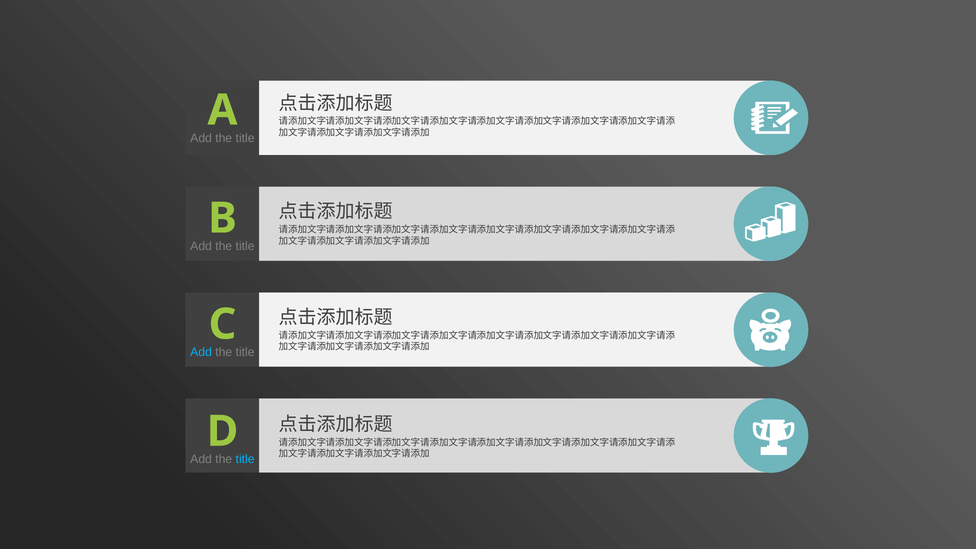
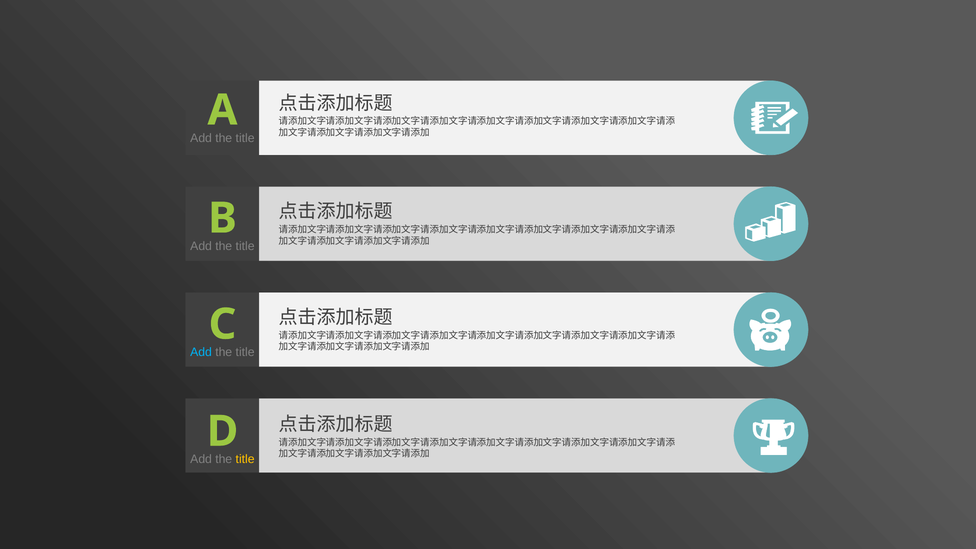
title colour: light blue -> yellow (245, 459)
